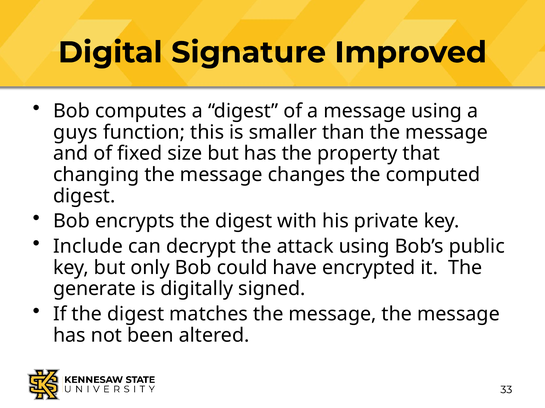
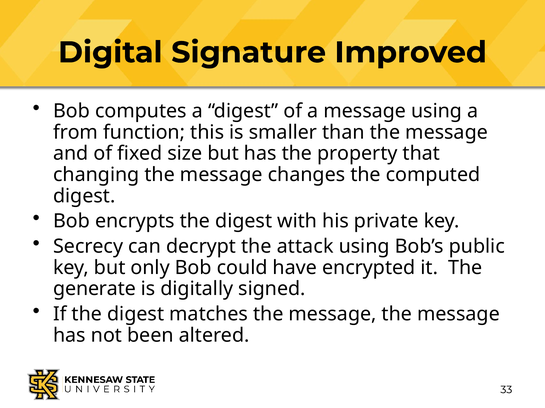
guys: guys -> from (76, 133)
Include: Include -> Secrecy (88, 247)
